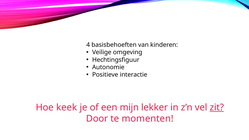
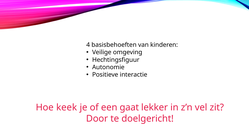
mijn: mijn -> gaat (129, 107)
zit underline: present -> none (217, 107)
momenten: momenten -> doelgericht (148, 119)
